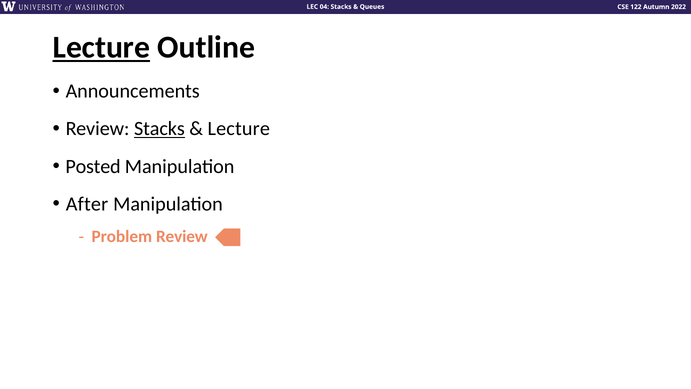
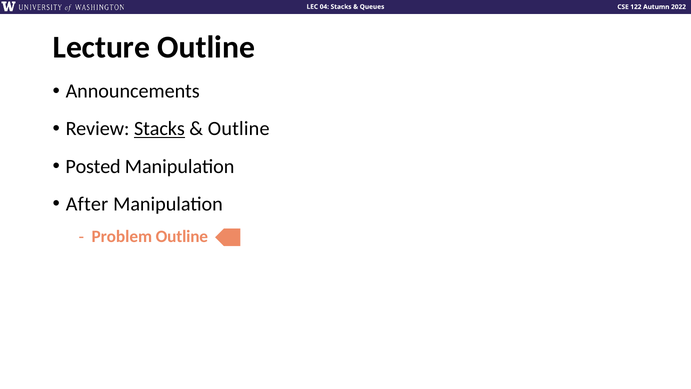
Lecture underline: present -> none (101, 47)
Lecture: Lecture -> Outline (239, 129)
Problem Review: Review -> Outline (182, 236)
